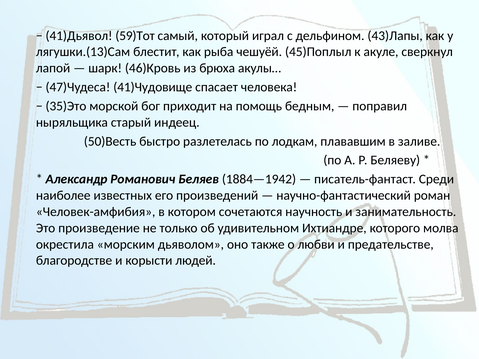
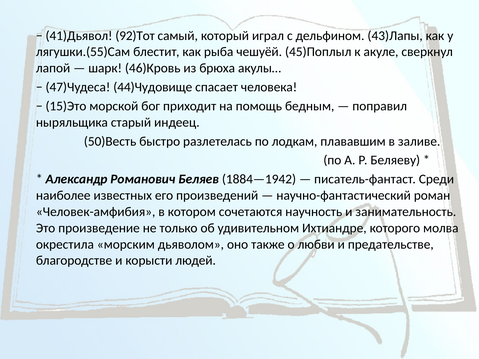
59)Тот: 59)Тот -> 92)Тот (135, 36)
лягушки.(13)Сам: лягушки.(13)Сам -> лягушки.(55)Сам (83, 52)
41)Чудовище: 41)Чудовище -> 44)Чудовище (153, 87)
35)Это: 35)Это -> 15)Это (66, 106)
